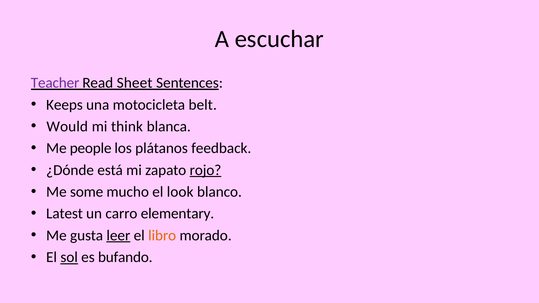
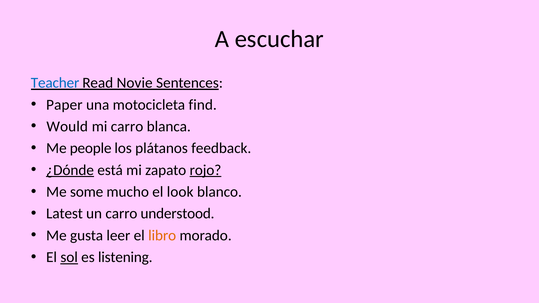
Teacher colour: purple -> blue (55, 83)
Sheet: Sheet -> Novie (135, 83)
Keeps: Keeps -> Paper (64, 105)
belt: belt -> find (203, 105)
mi think: think -> carro (127, 127)
¿Dónde underline: none -> present (70, 170)
elementary: elementary -> understood (178, 214)
leer underline: present -> none (118, 236)
bufando: bufando -> listening (125, 257)
